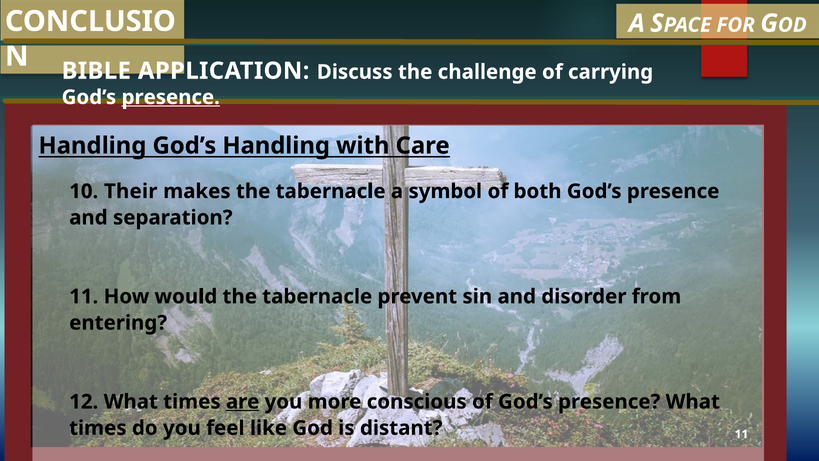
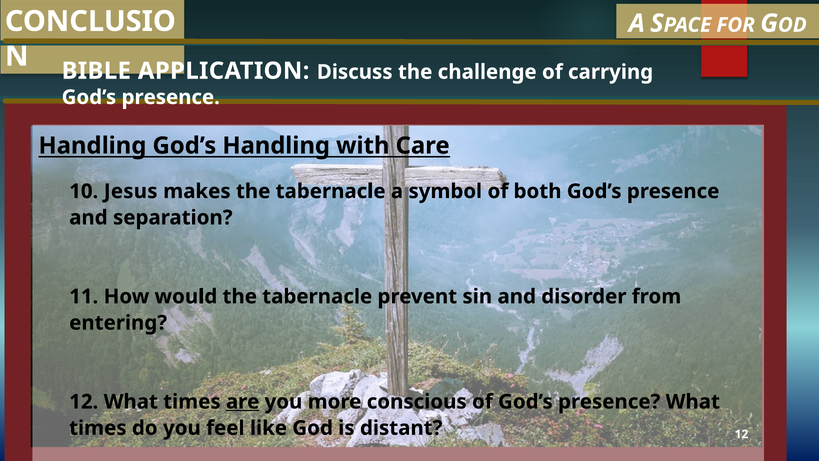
presence underline: present -> none (171, 97)
Their: Their -> Jesus (131, 191)
distant 11: 11 -> 12 (741, 434)
